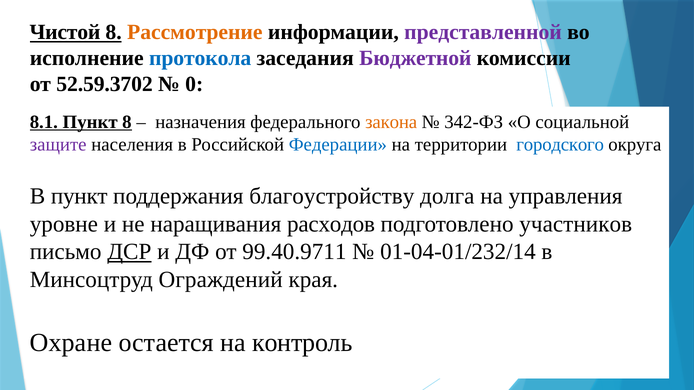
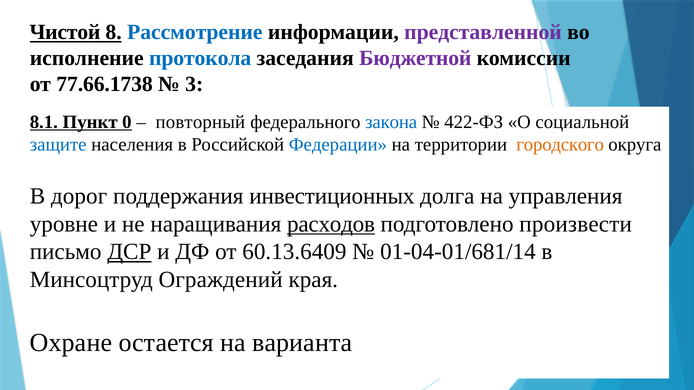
Рассмотрение colour: orange -> blue (195, 32)
52.59.3702: 52.59.3702 -> 77.66.1738 (105, 84)
0: 0 -> 3 (194, 84)
Пункт 8: 8 -> 0 (127, 122)
назначения: назначения -> повторный (200, 122)
закона colour: orange -> blue (391, 122)
342-ФЗ: 342-ФЗ -> 422-ФЗ (474, 122)
защите colour: purple -> blue (58, 145)
городского colour: blue -> orange (560, 145)
В пункт: пункт -> дорог (79, 197)
благоустройству: благоустройству -> инвестиционных (332, 197)
расходов underline: none -> present (331, 224)
участников: участников -> произвести (576, 224)
99.40.9711: 99.40.9711 -> 60.13.6409 (294, 252)
01-04-01/232/14: 01-04-01/232/14 -> 01-04-01/681/14 (458, 252)
контроль: контроль -> варианта (302, 343)
